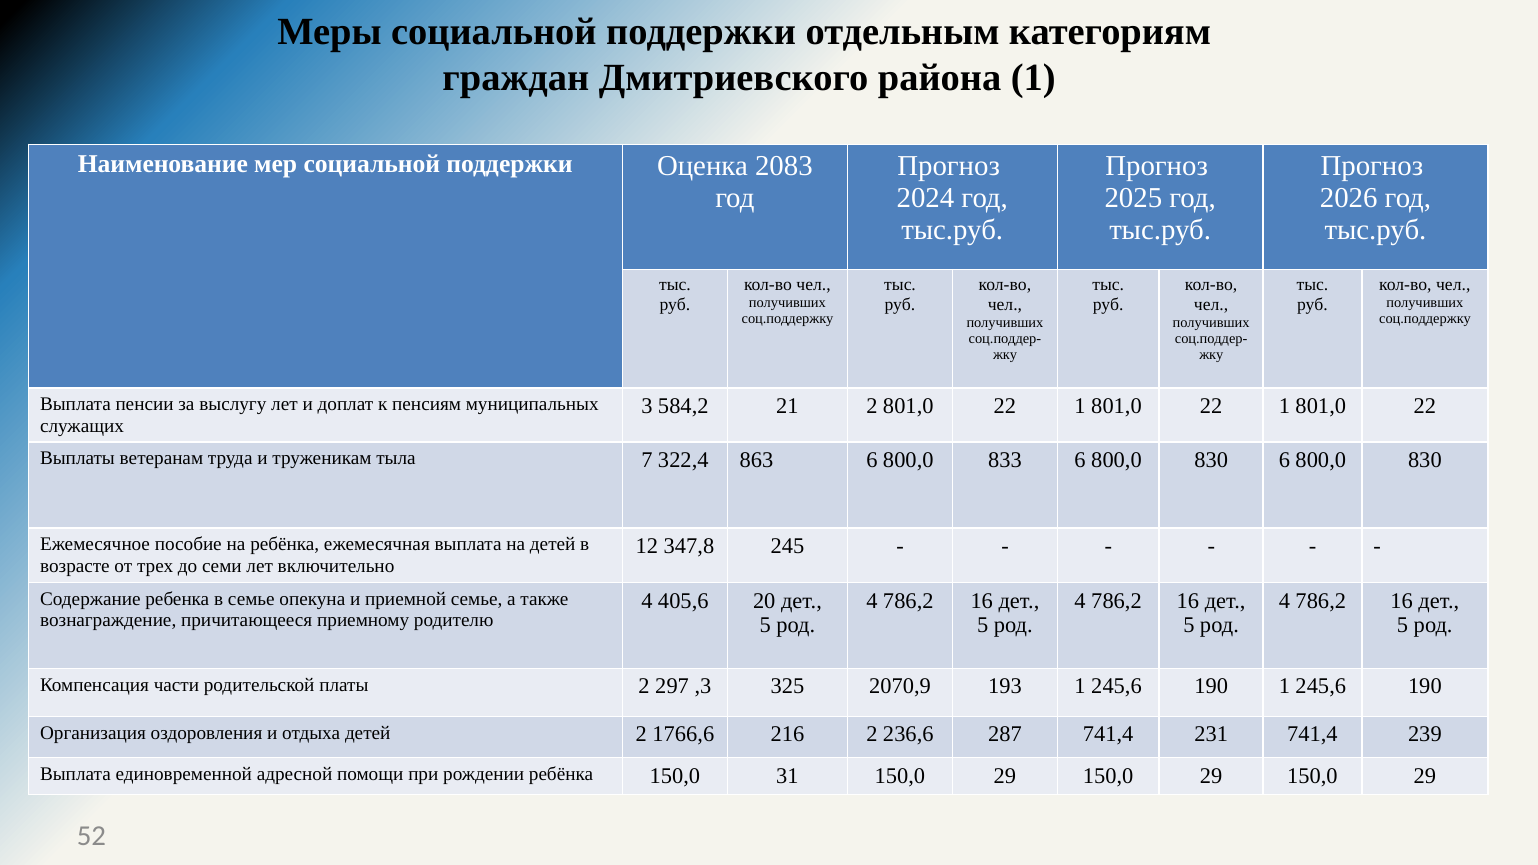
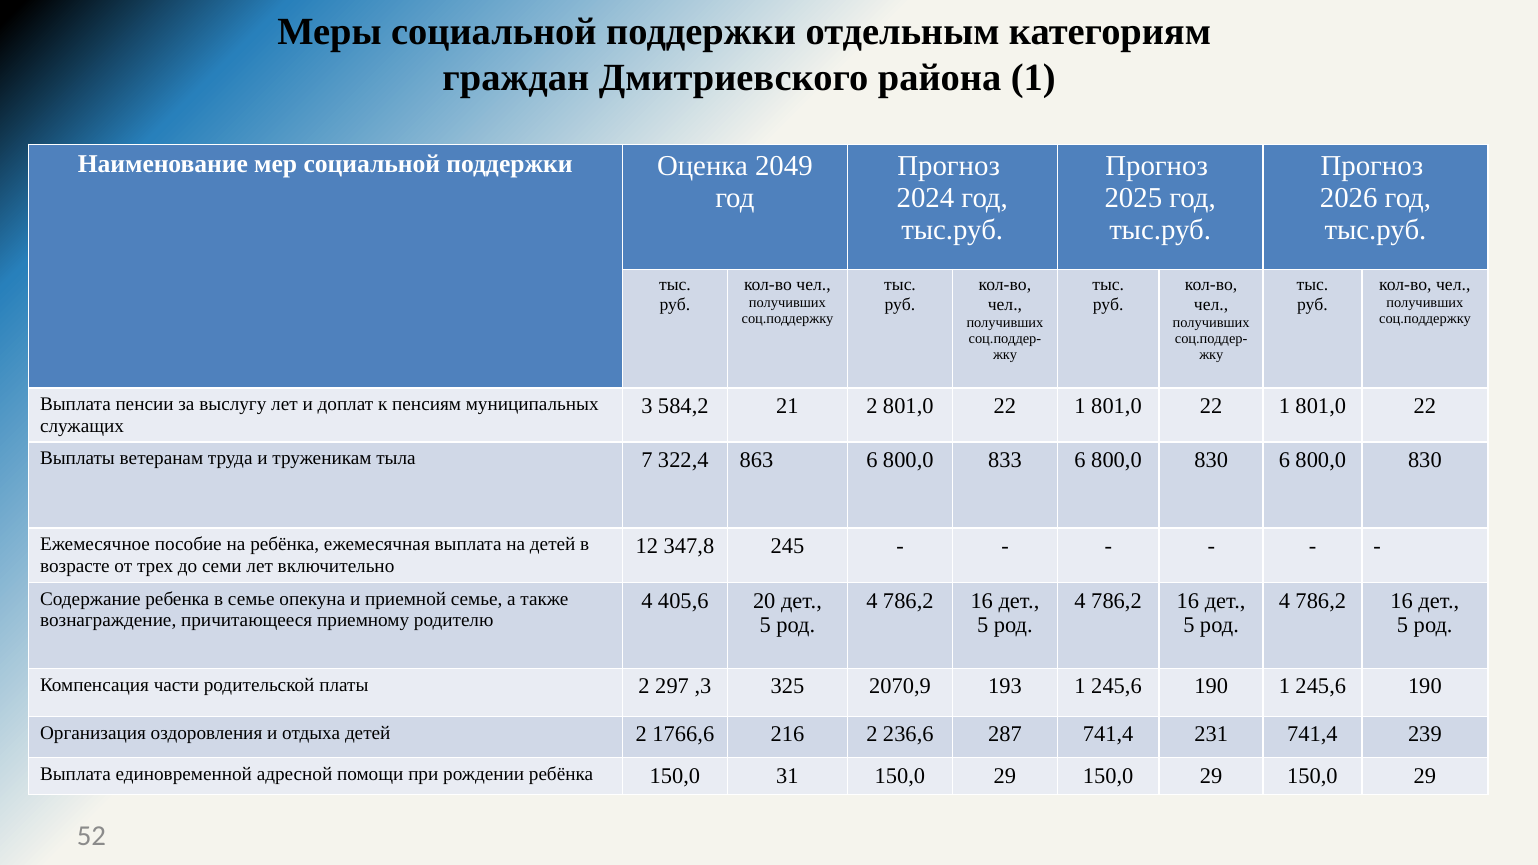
2083: 2083 -> 2049 (784, 166)
